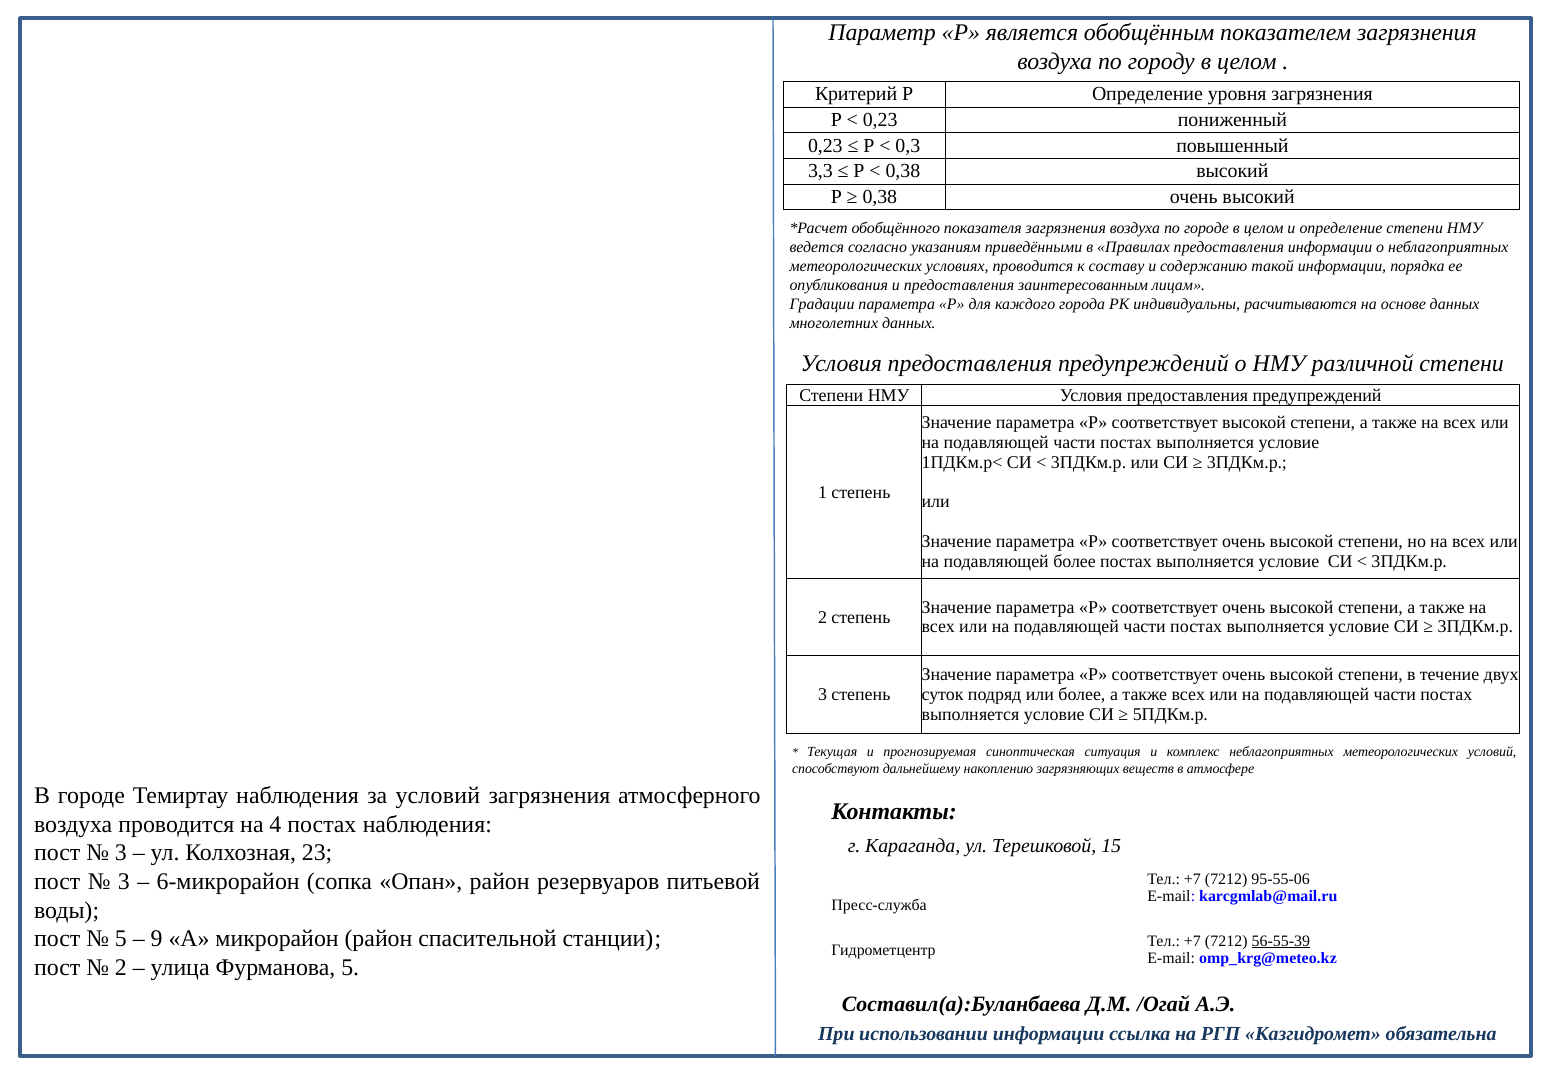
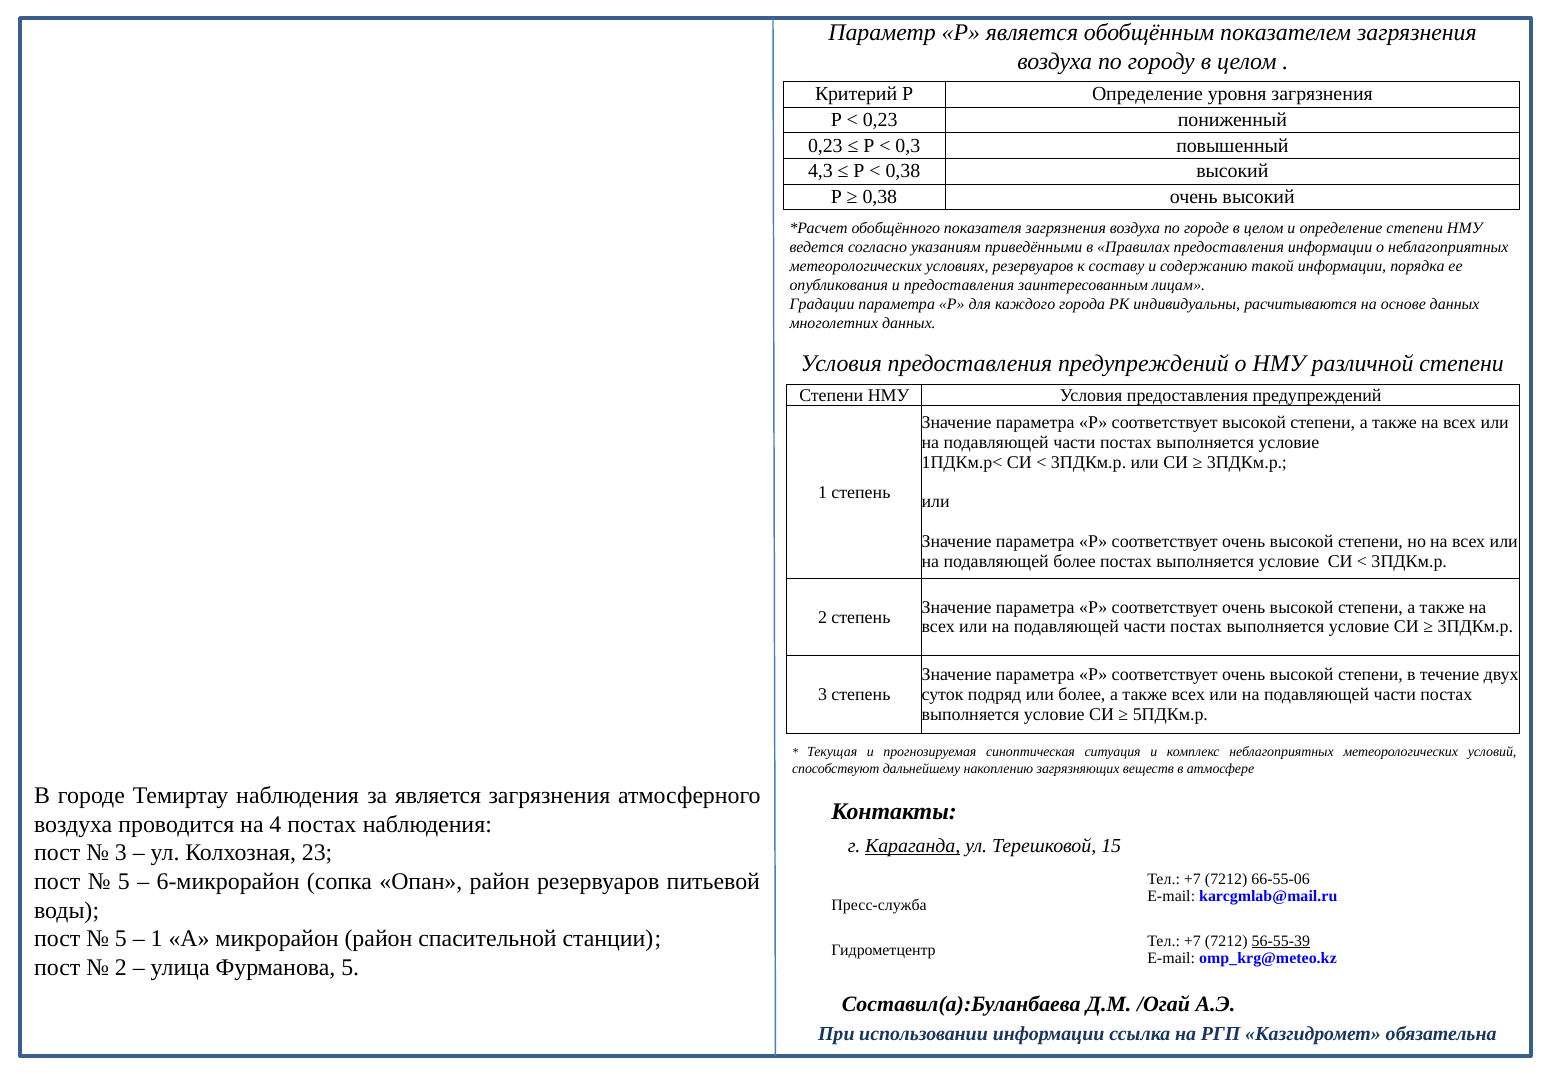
3,3: 3,3 -> 4,3 (820, 171)
условиях проводится: проводится -> резервуаров (1033, 266)
за условий: условий -> является (438, 795)
Караганда underline: none -> present (913, 846)
3: 3 -> 5 (124, 881)
95-55-06: 95-55-06 -> 66-55-06 (1281, 879)
9: 9 -> 1 (157, 939)
